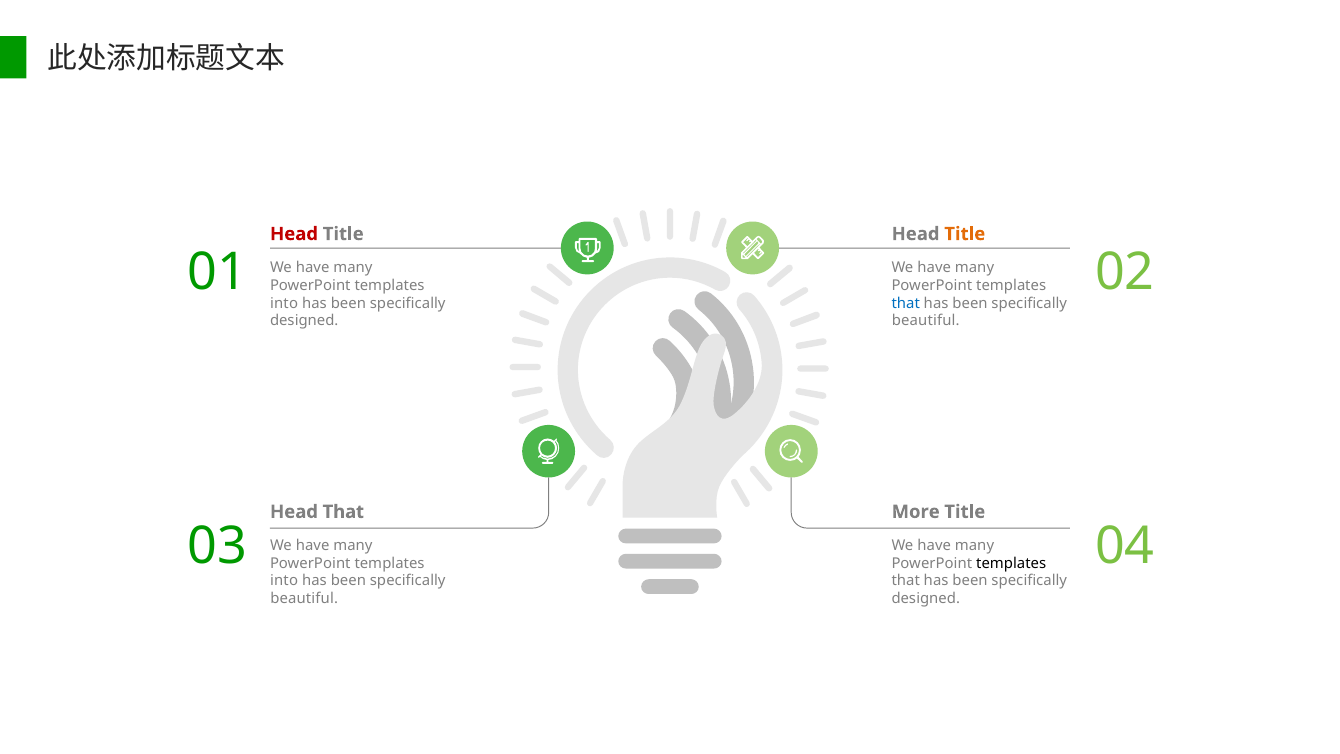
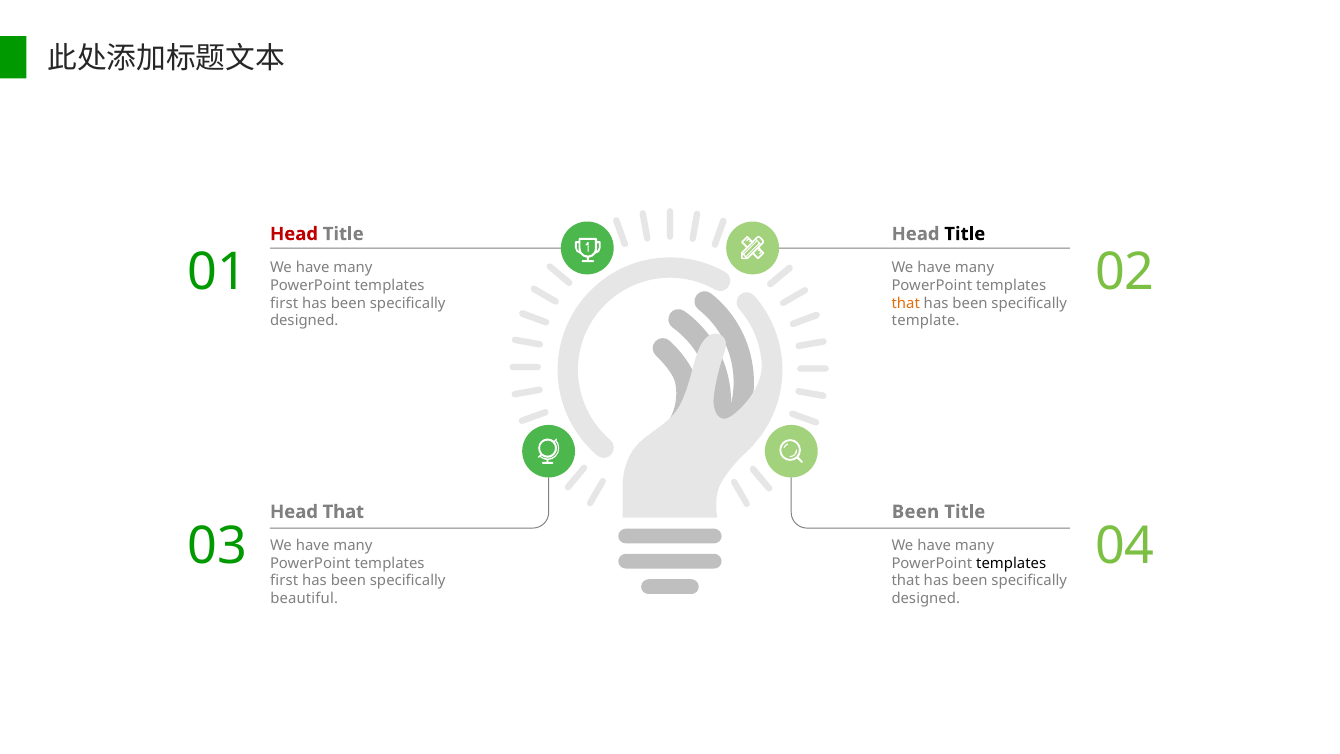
Title colour: orange -> black (965, 234)
into: into -> first (284, 303)
that colour: blue -> orange (906, 303)
beautiful: beautiful -> template (926, 321)
More: More -> Been (915, 511)
into: into -> first (284, 581)
